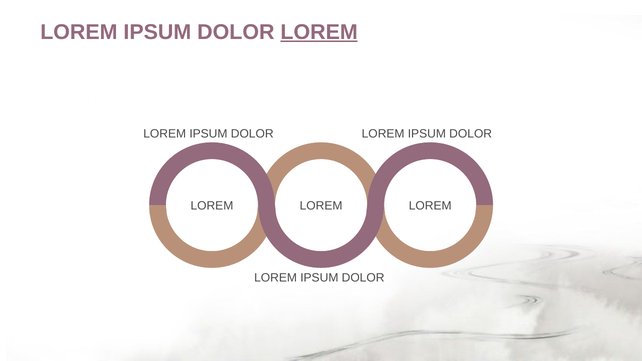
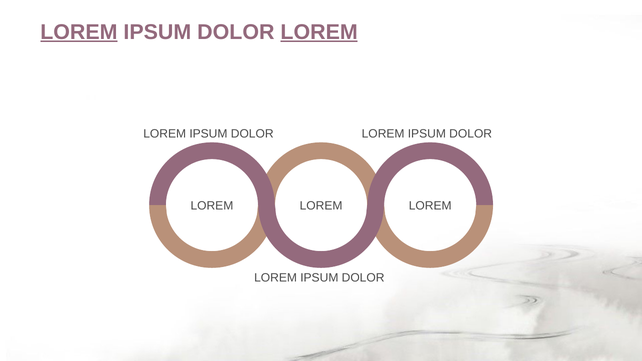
LOREM underline: none -> present (79, 32)
